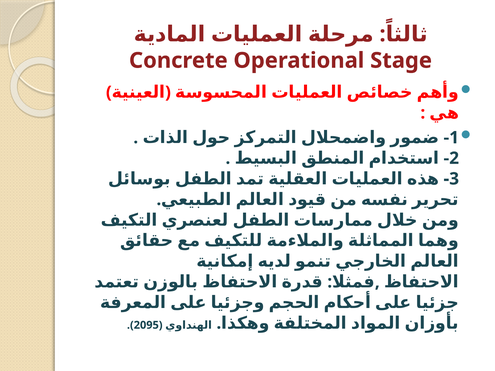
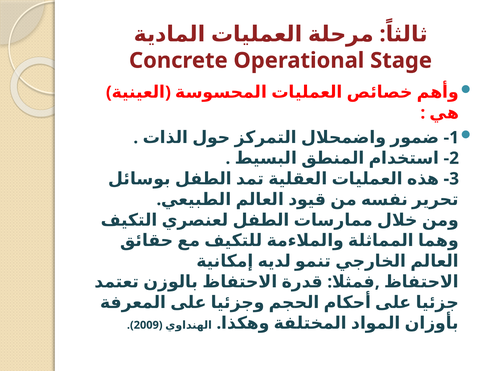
2095: 2095 -> 2009 (146, 325)
